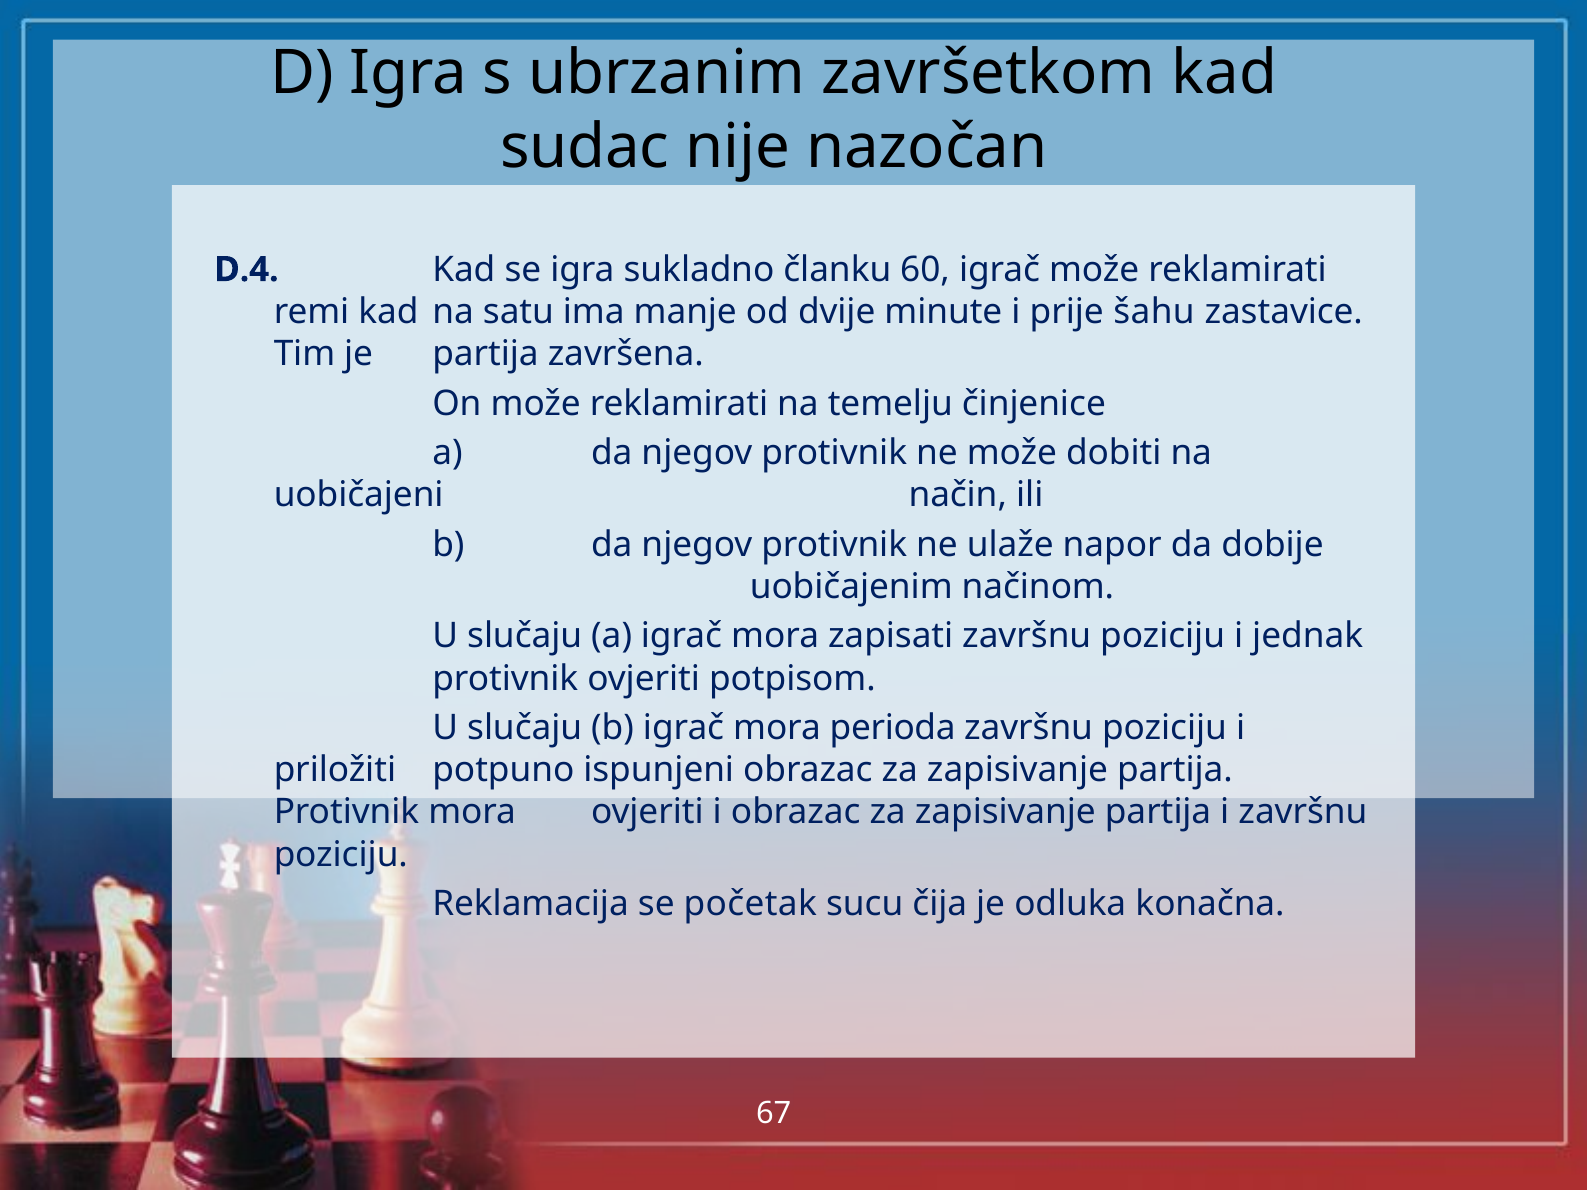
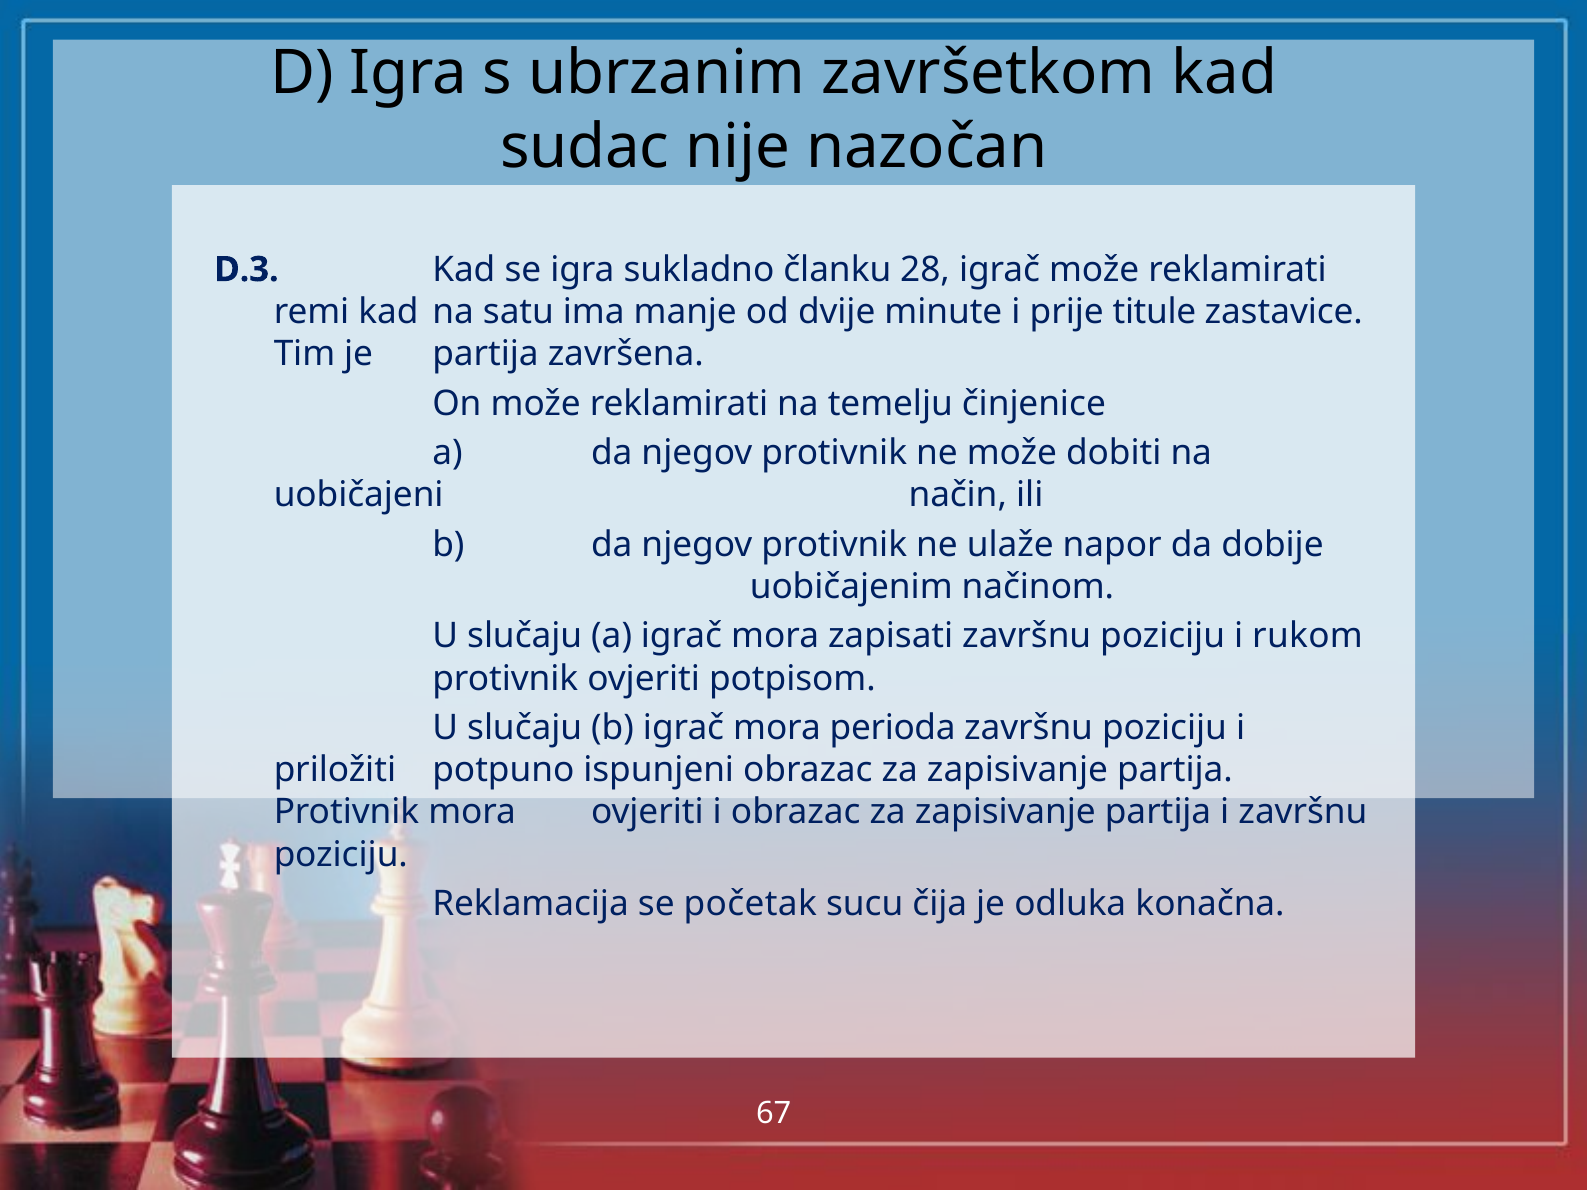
D.4: D.4 -> D.3 (246, 270)
60: 60 -> 28 (925, 270)
šahu: šahu -> titule (1154, 312)
jednak: jednak -> rukom (1308, 636)
